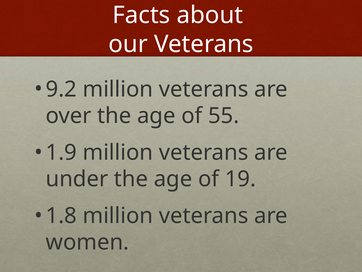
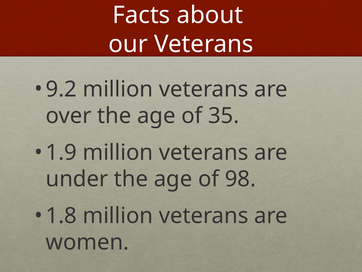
55: 55 -> 35 (224, 116)
19: 19 -> 98 (240, 179)
